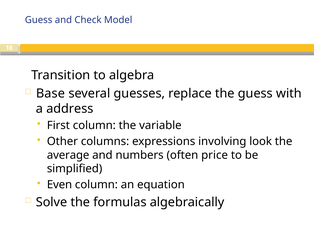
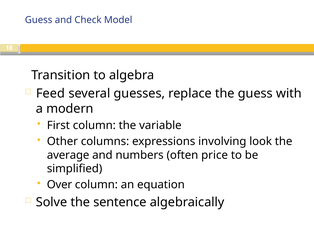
Base: Base -> Feed (51, 93)
address: address -> modern (70, 108)
Even: Even -> Over (59, 184)
formulas: formulas -> sentence (120, 202)
